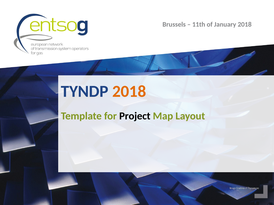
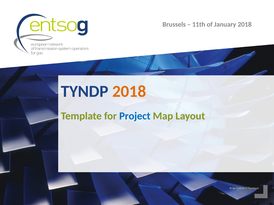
Project colour: black -> blue (135, 116)
